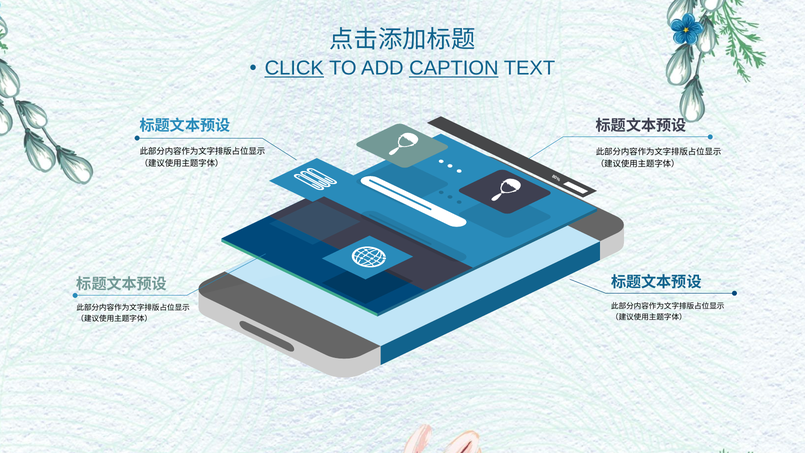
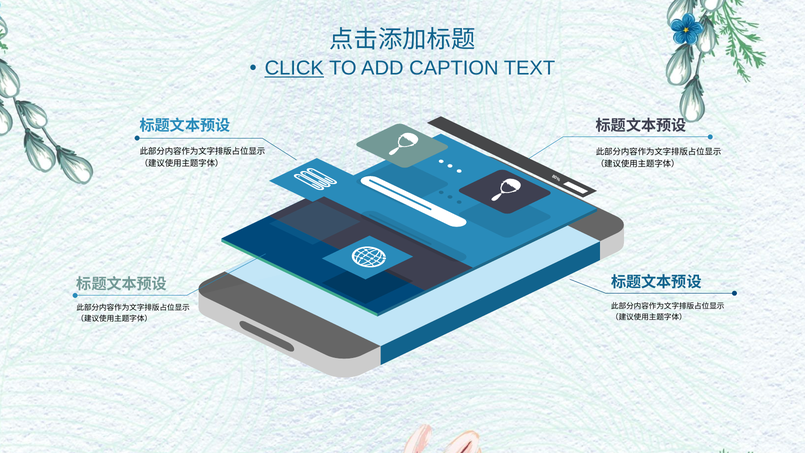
CAPTION underline: present -> none (454, 68)
